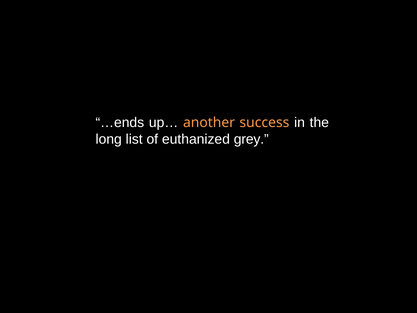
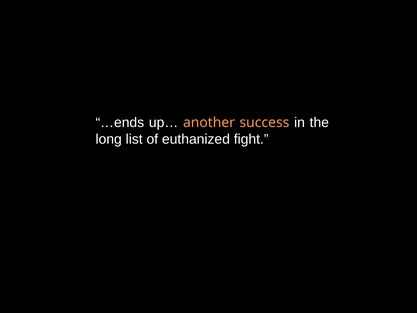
grey: grey -> fight (251, 139)
